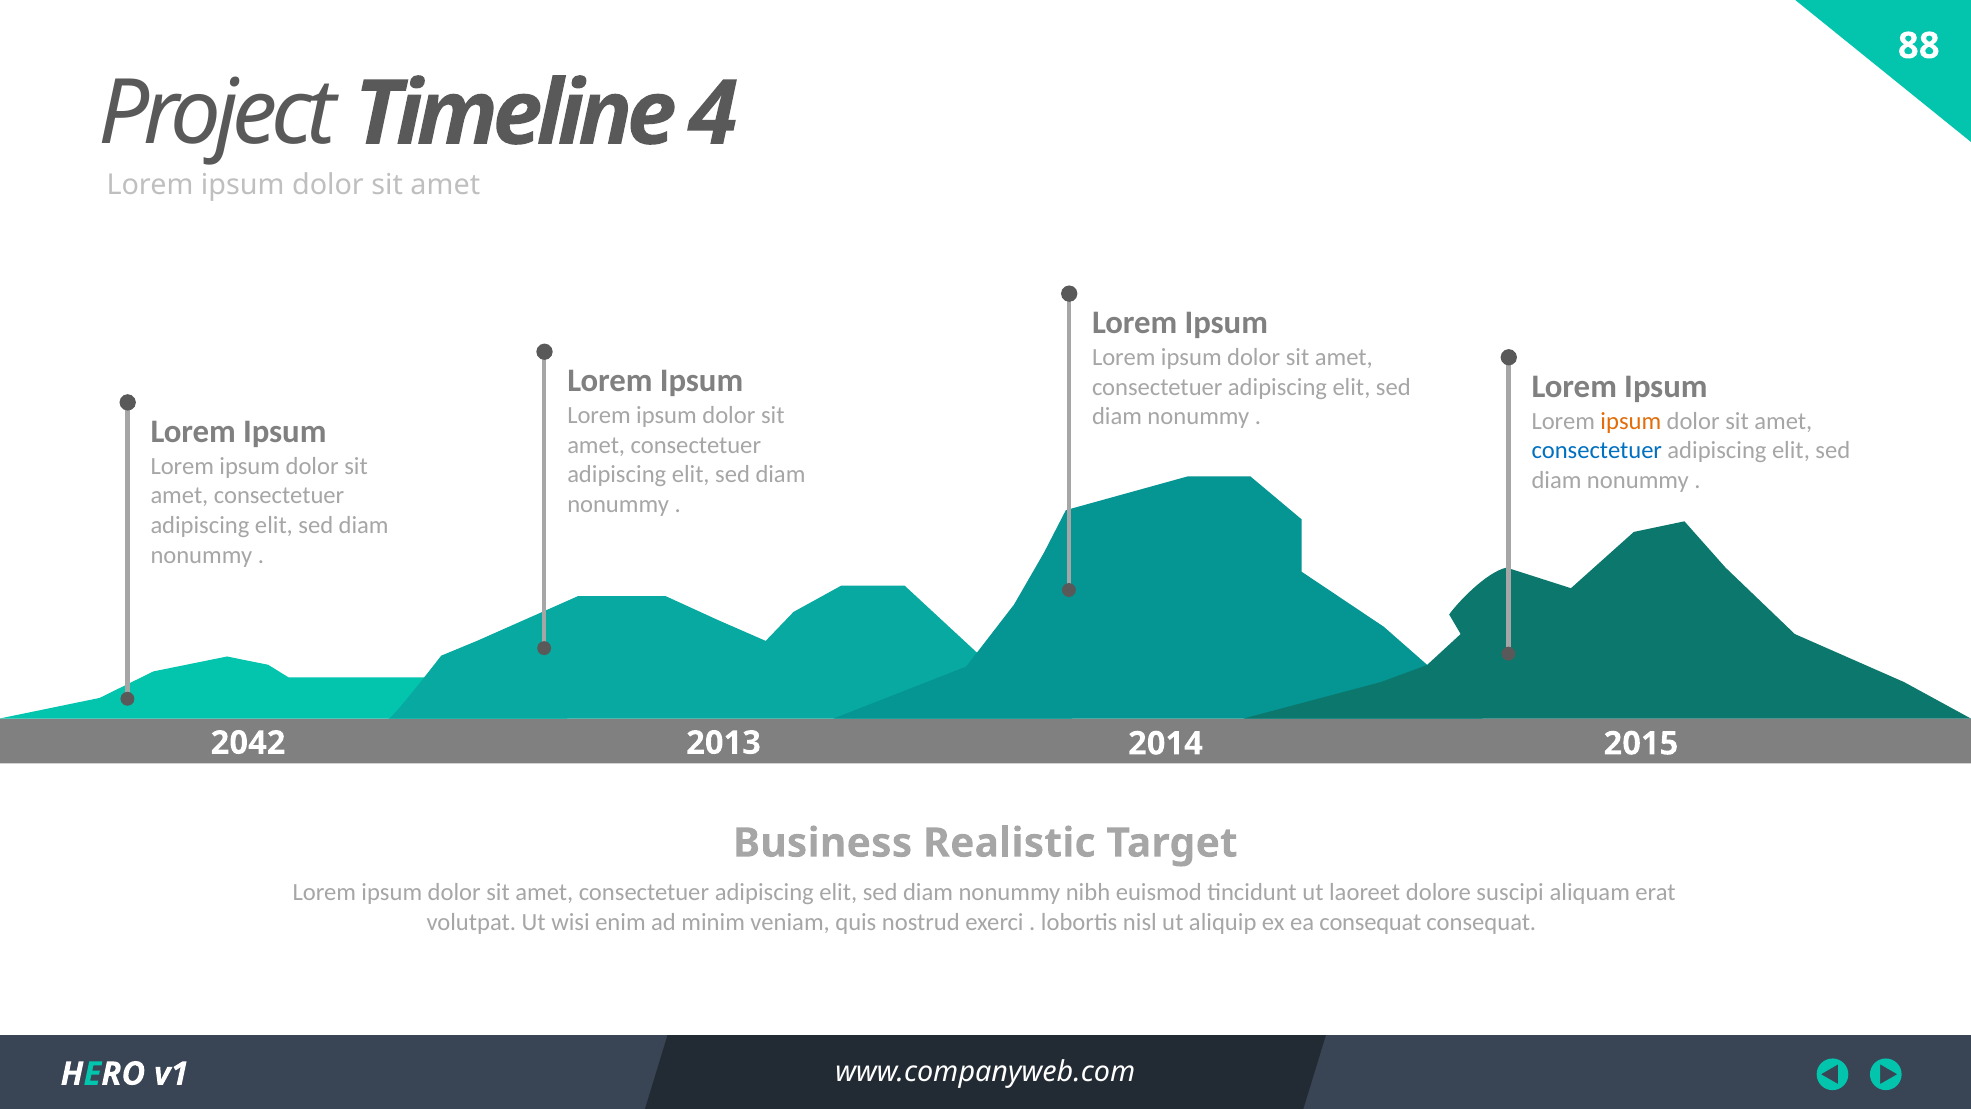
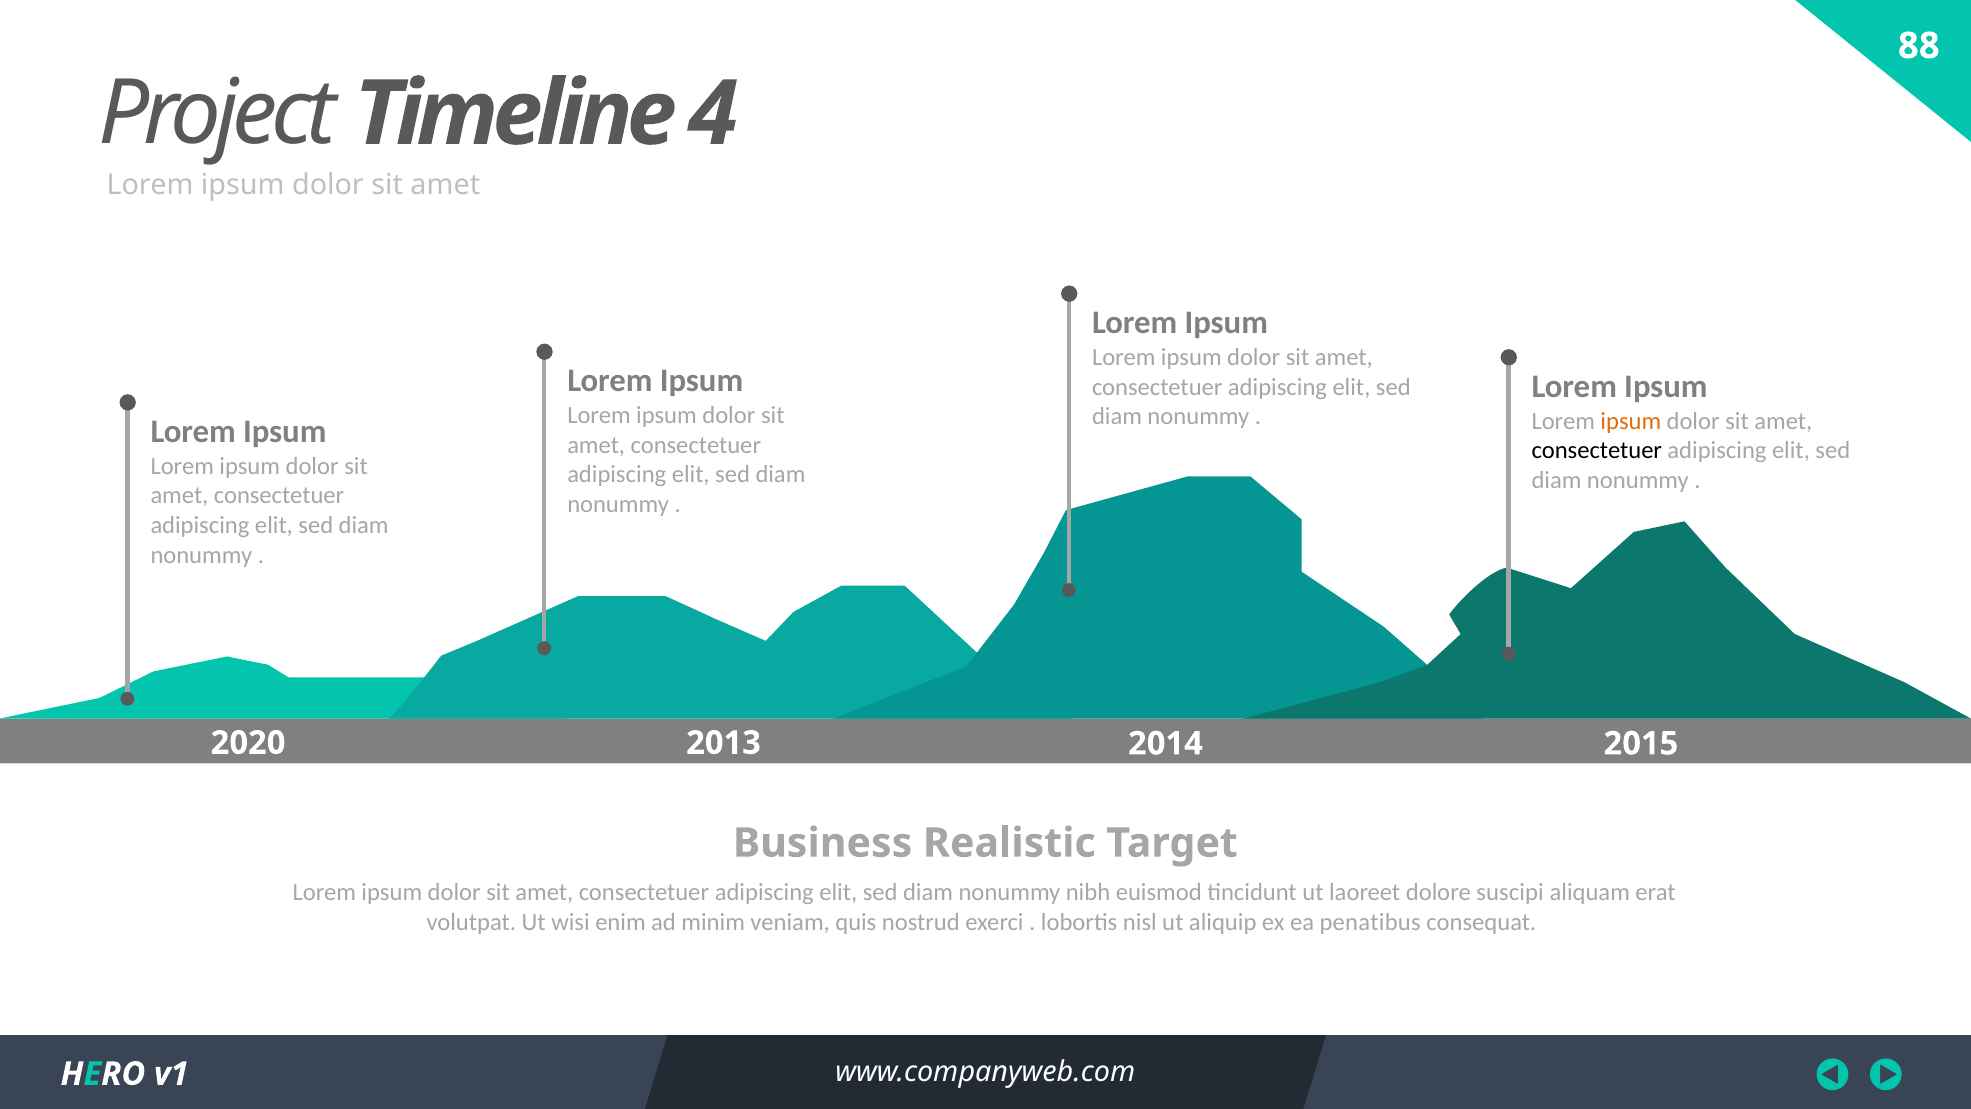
consectetuer colour: blue -> black (1597, 450)
2042: 2042 -> 2020 (248, 743)
ea consequat: consequat -> penatibus (1370, 922)
